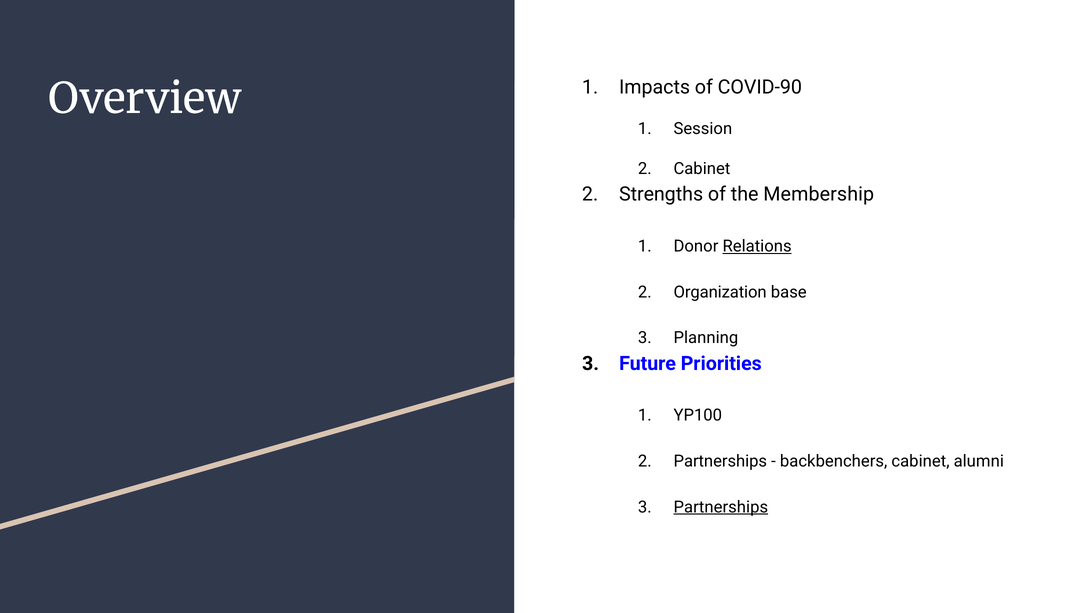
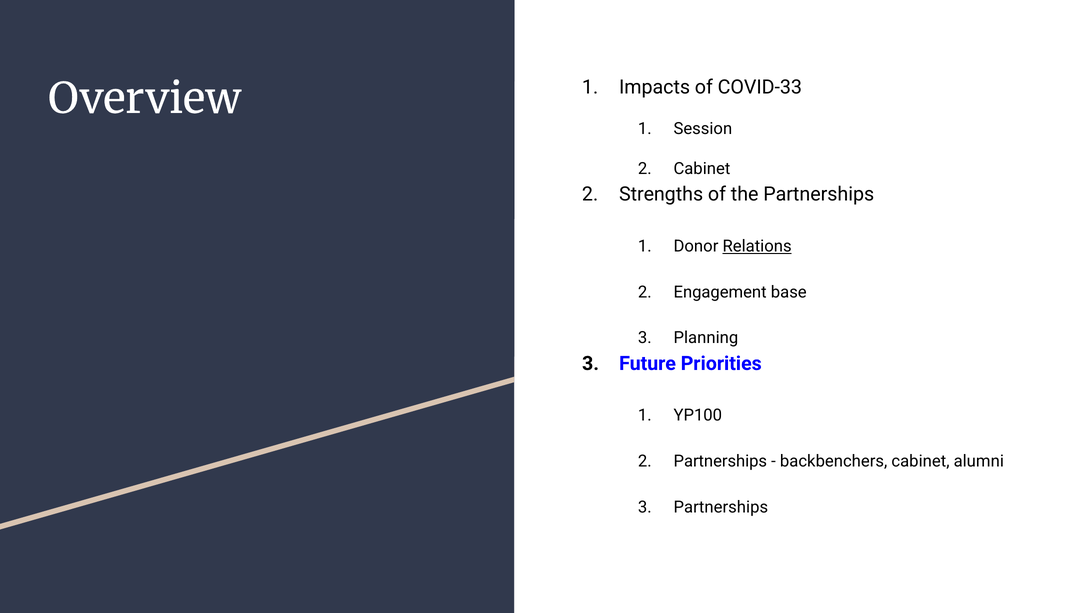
COVID-90: COVID-90 -> COVID-33 (760, 87)
the Membership: Membership -> Partnerships (819, 194)
Organization: Organization -> Engagement (720, 292)
Partnerships underline: present -> none (721, 507)
